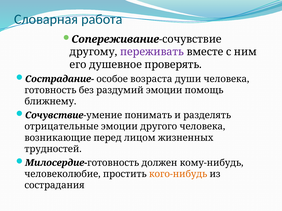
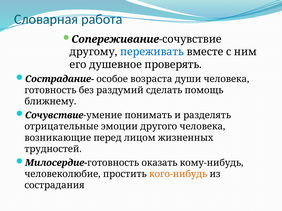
переживать colour: purple -> blue (152, 52)
раздумий эмоции: эмоции -> сделать (164, 90)
должен: должен -> оказать (159, 163)
